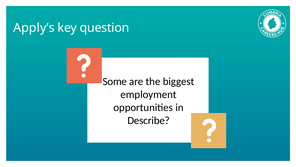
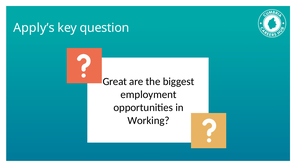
Some: Some -> Great (115, 81)
Describe: Describe -> Working (149, 120)
